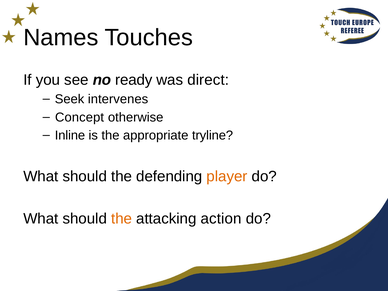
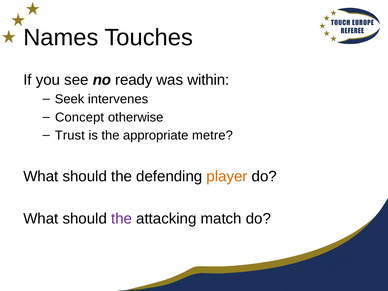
direct: direct -> within (208, 80)
Inline: Inline -> Trust (70, 135)
tryline: tryline -> metre (212, 135)
the colour: orange -> purple (122, 219)
action: action -> match (221, 219)
